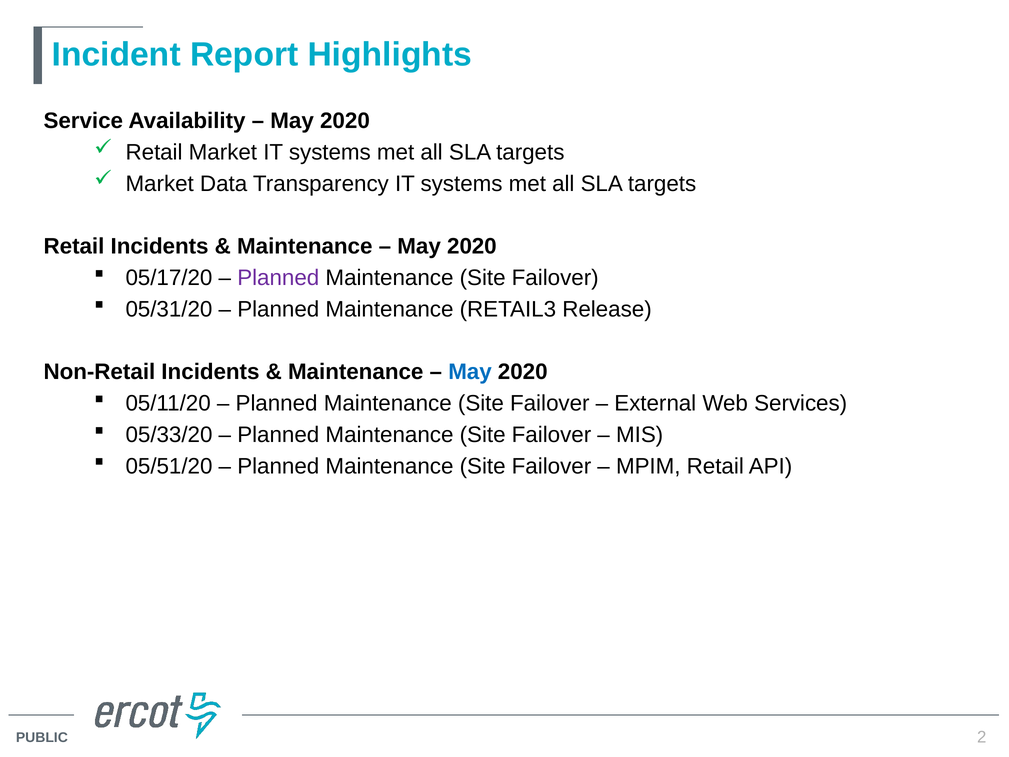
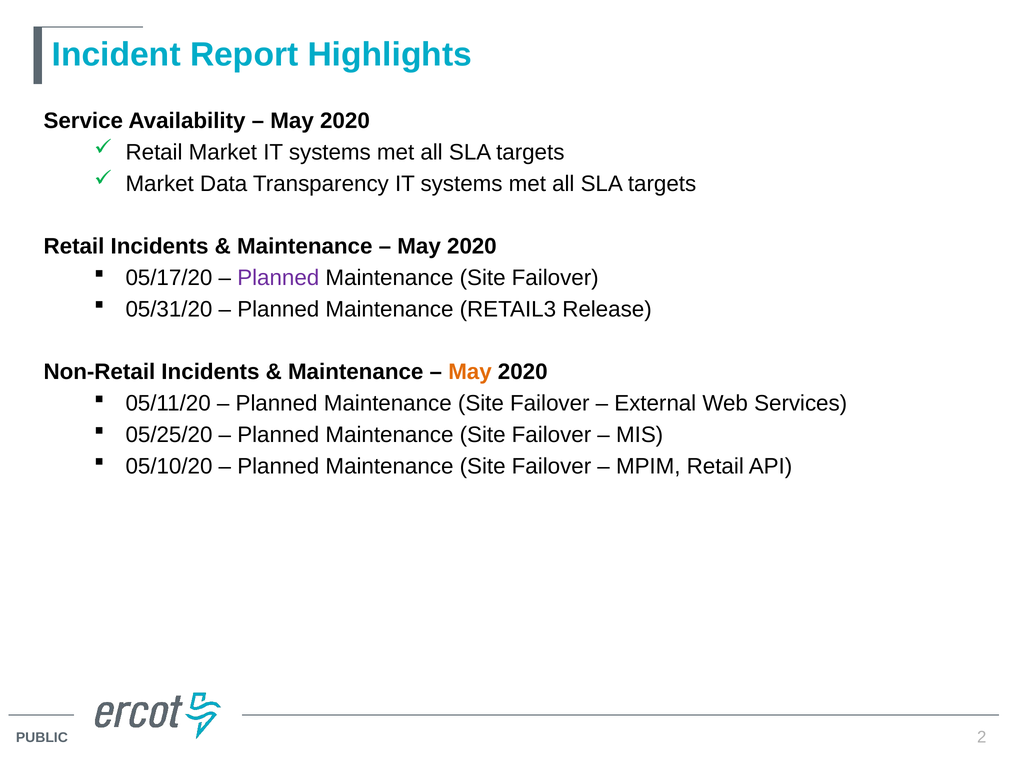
May colour: blue -> orange (470, 372)
05/33/20: 05/33/20 -> 05/25/20 (169, 435)
05/51/20: 05/51/20 -> 05/10/20 (169, 466)
